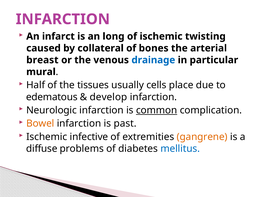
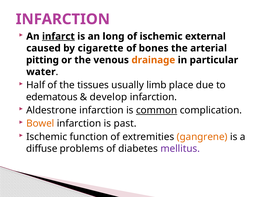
infarct underline: none -> present (58, 36)
twisting: twisting -> external (205, 36)
collateral: collateral -> cigarette (101, 48)
breast: breast -> pitting (42, 60)
drainage colour: blue -> orange (153, 60)
mural: mural -> water (41, 72)
cells: cells -> limb (156, 85)
Neurologic: Neurologic -> Aldestrone (52, 110)
infective: infective -> function (89, 137)
mellitus colour: blue -> purple (180, 149)
